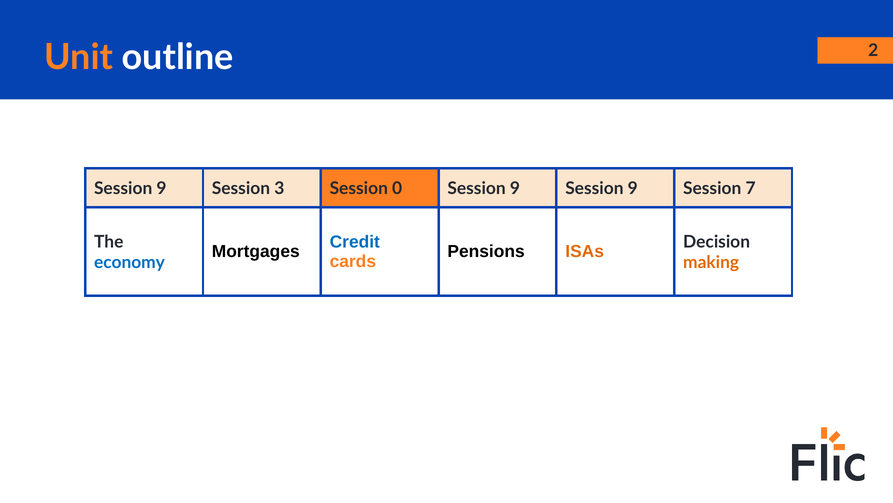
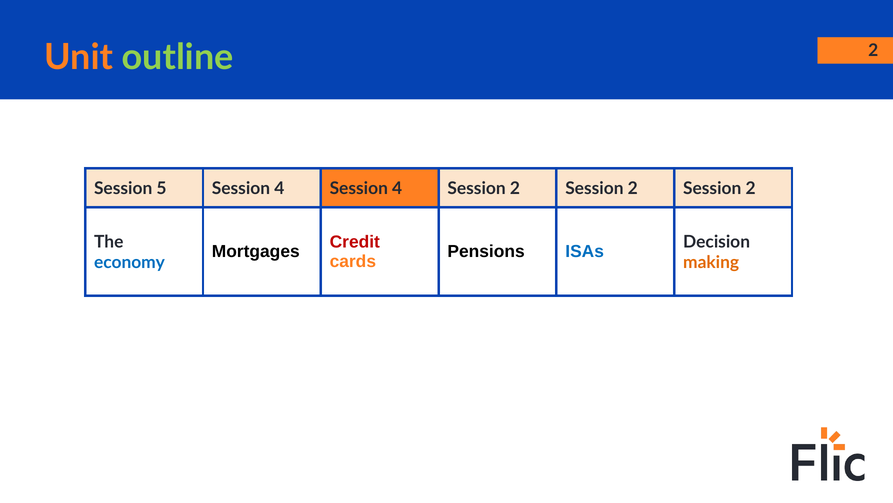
outline colour: white -> light green (178, 57)
9: 9 -> 5 (162, 188)
3: 3 -> 4 (279, 188)
0: 0 -> 4 (397, 188)
9: 9 -> 2 (515, 188)
9: 9 -> 2 (633, 188)
7: 7 -> 2 (751, 188)
Credit colour: blue -> red (355, 242)
ISAs colour: orange -> blue (585, 251)
